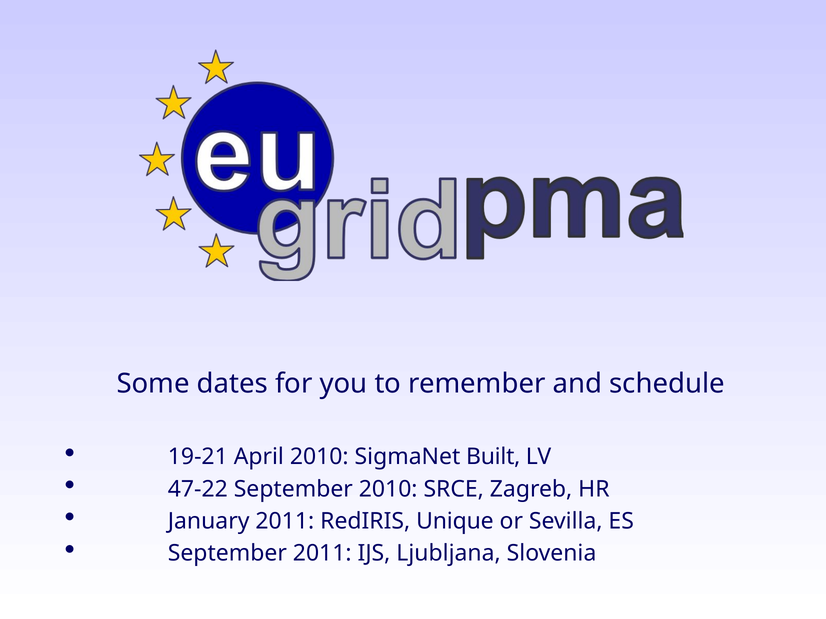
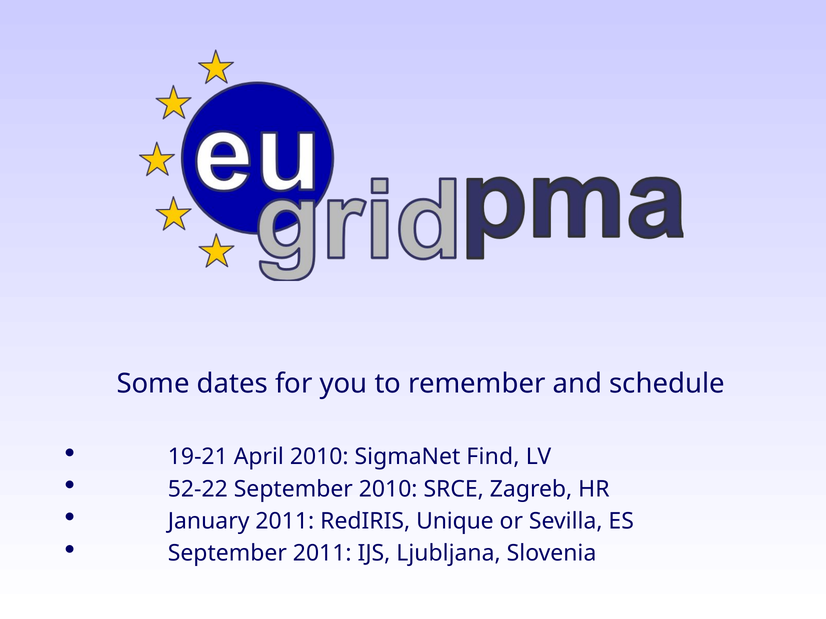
Built: Built -> Find (493, 457)
47-22: 47-22 -> 52-22 (198, 489)
